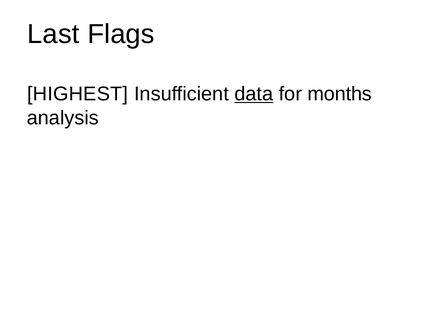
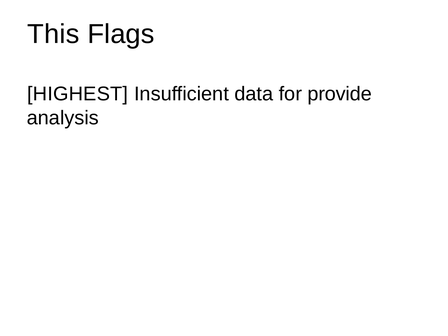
Last: Last -> This (53, 34)
data underline: present -> none (254, 94)
months: months -> provide (340, 94)
